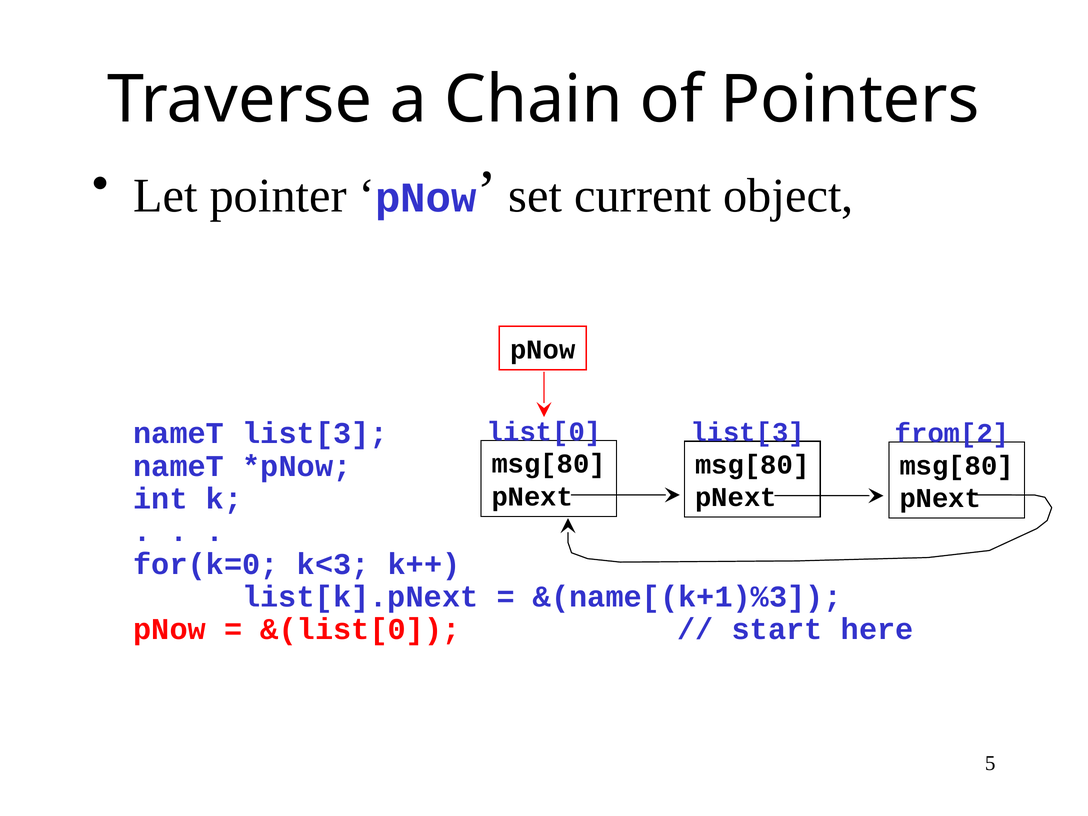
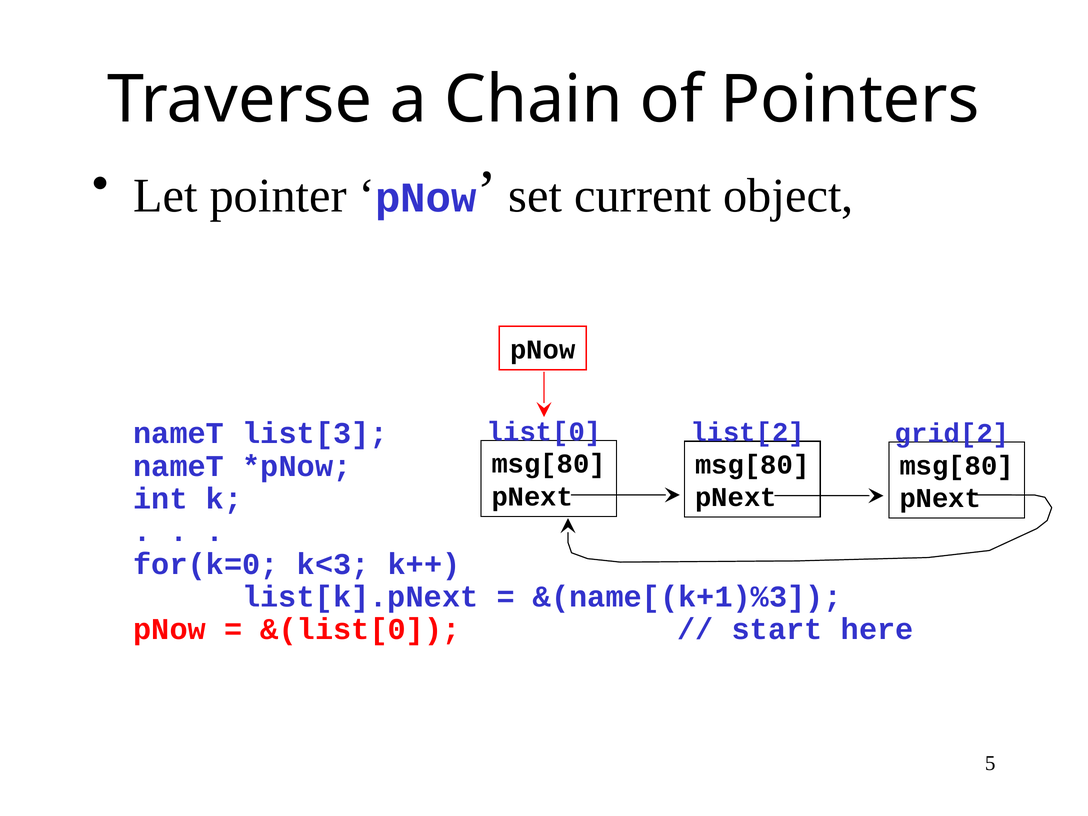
list[3: list[3 -> list[2 (748, 432)
from[2: from[2 -> grid[2 (952, 433)
